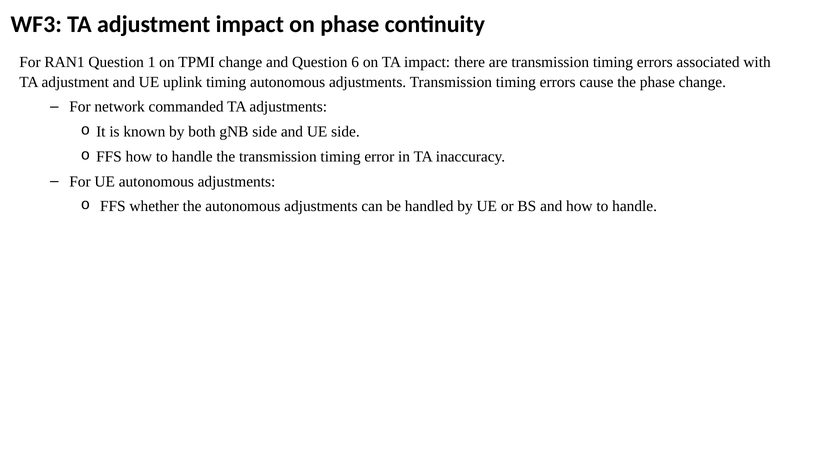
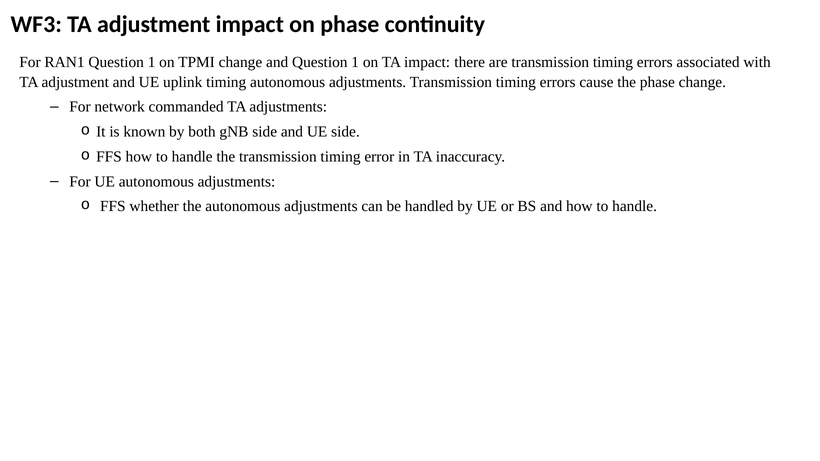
and Question 6: 6 -> 1 (355, 62)
